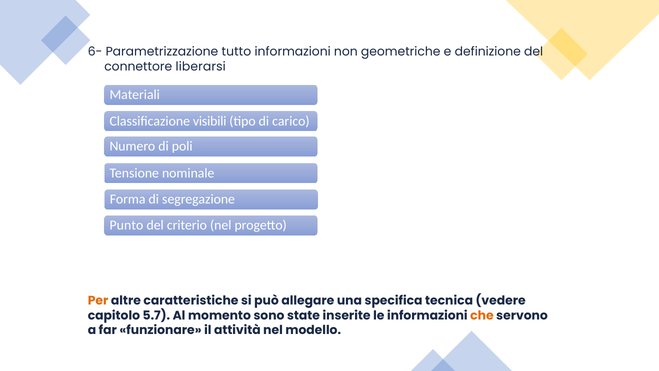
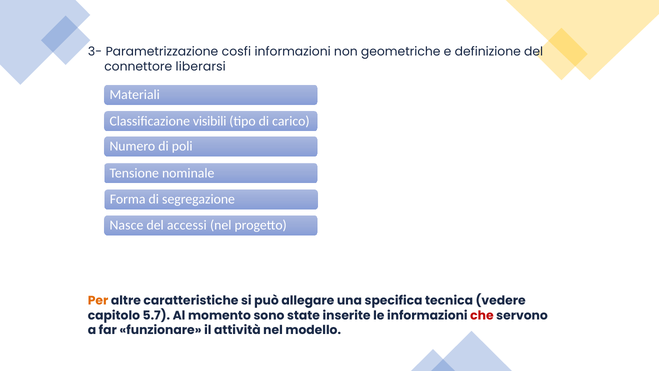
6-: 6- -> 3- (95, 52)
tutto: tutto -> cosfi (236, 52)
Punto: Punto -> Nasce (126, 225)
criterio: criterio -> accessi (187, 225)
che colour: orange -> red (482, 315)
